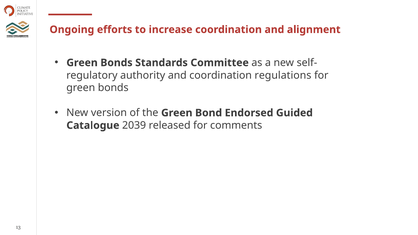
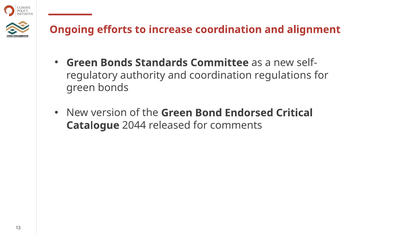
Guided: Guided -> Critical (294, 113)
2039: 2039 -> 2044 (134, 125)
